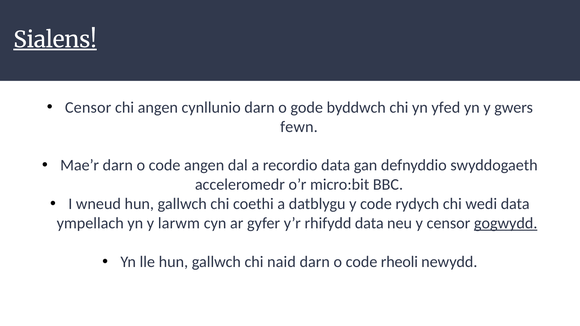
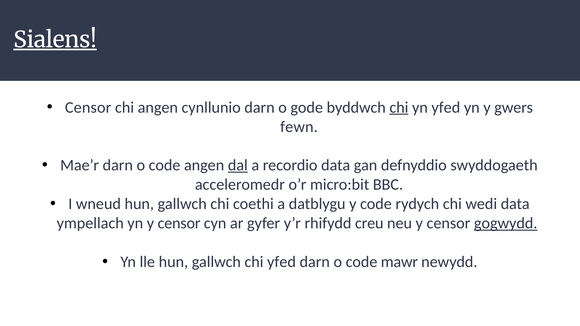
chi underline: none -> present (399, 107)
dal underline: none -> present (238, 165)
yn y larwm: larwm -> censor (179, 224)
rhifydd data: data -> creu (369, 224)
chi naid: naid -> yfed (282, 262)
rheoli: rheoli -> mawr (399, 262)
